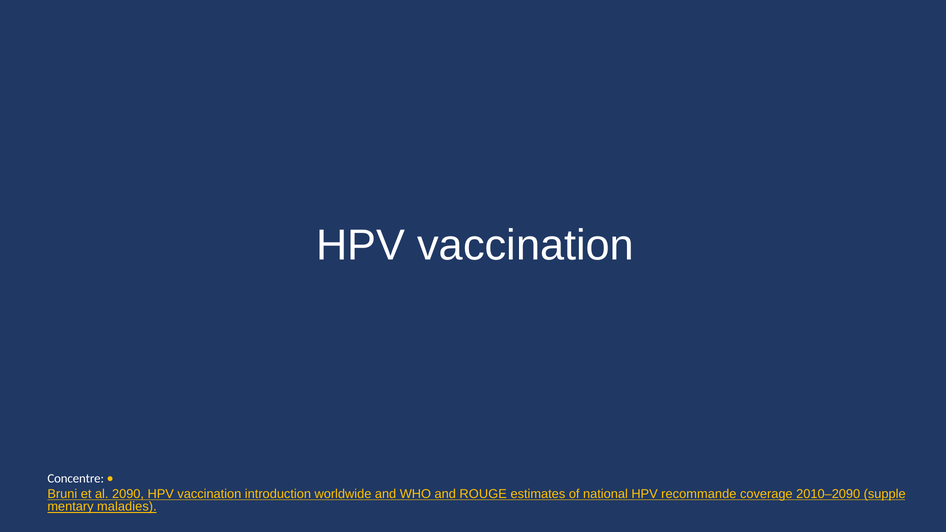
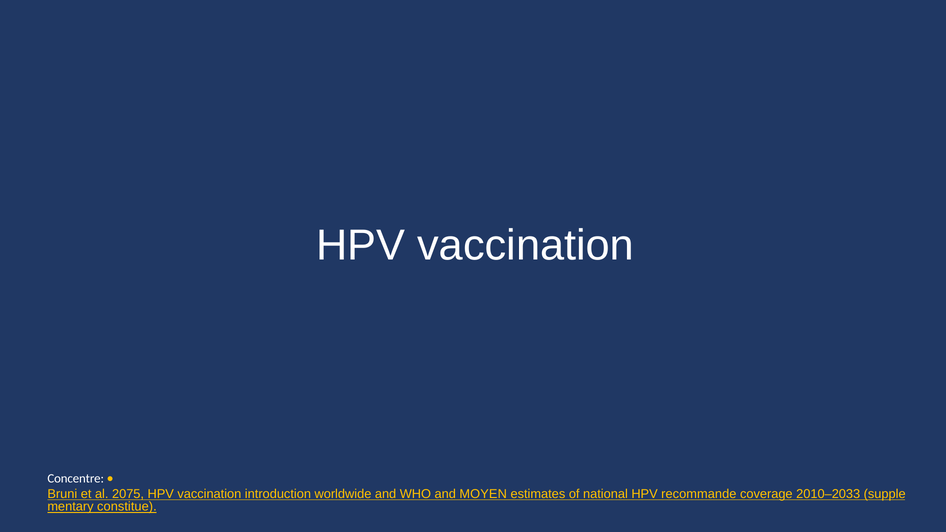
2090: 2090 -> 2075 (128, 494)
ROUGE: ROUGE -> MOYEN (483, 494)
2010–2090: 2010–2090 -> 2010–2033 (828, 494)
maladies: maladies -> constitue (127, 507)
